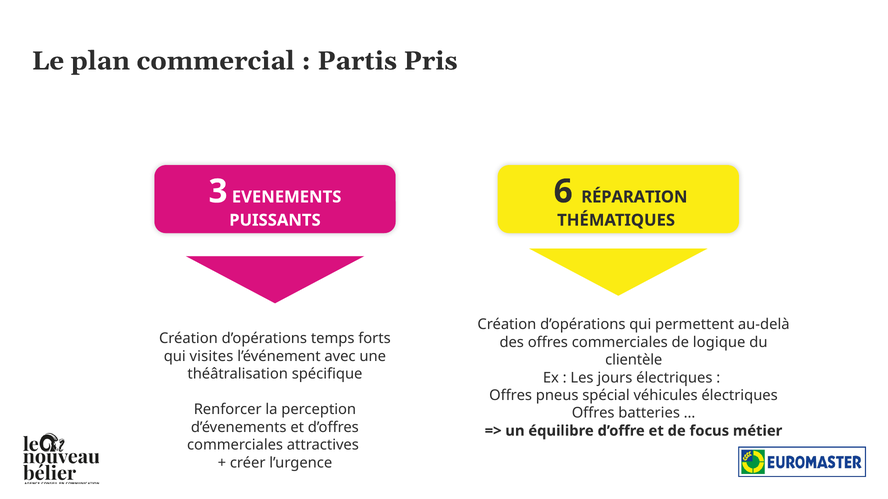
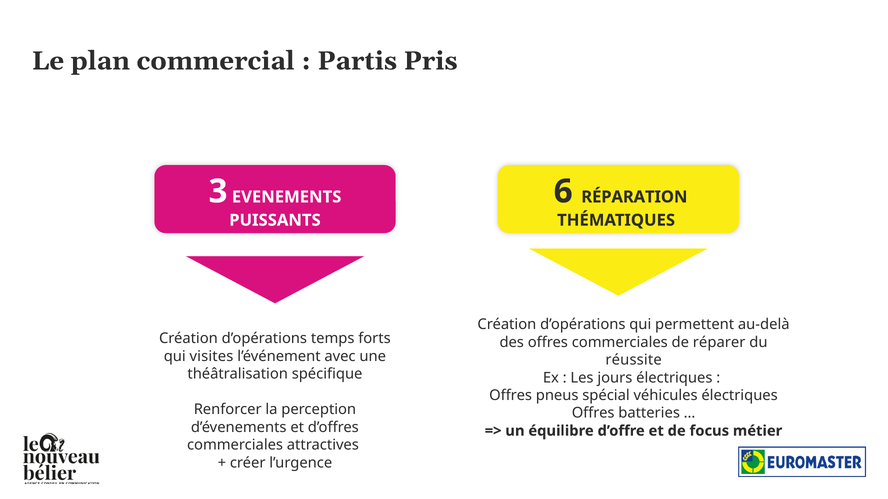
logique: logique -> réparer (719, 343)
clientèle: clientèle -> réussite (634, 360)
